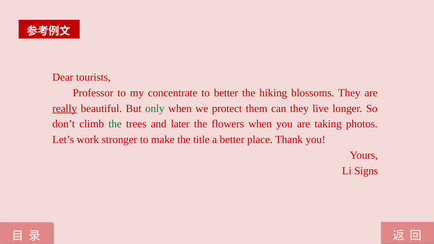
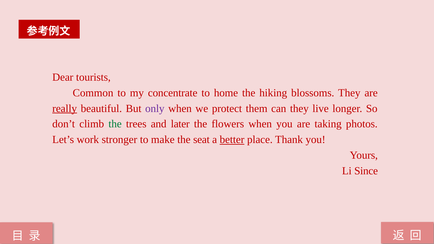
Professor: Professor -> Common (93, 93)
to better: better -> home (226, 93)
only colour: green -> purple (155, 108)
title: title -> seat (201, 140)
better underline: none -> present (232, 140)
Signs: Signs -> Since (366, 171)
